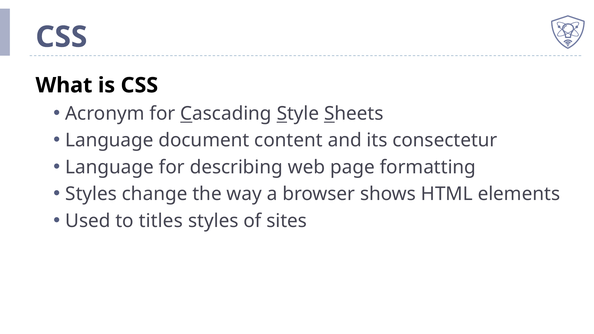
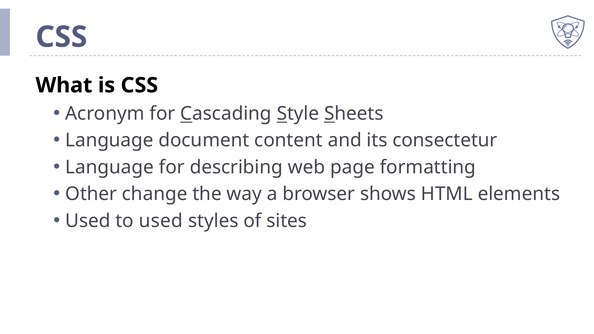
Styles: Styles -> Other (91, 194)
to titles: titles -> used (161, 221)
